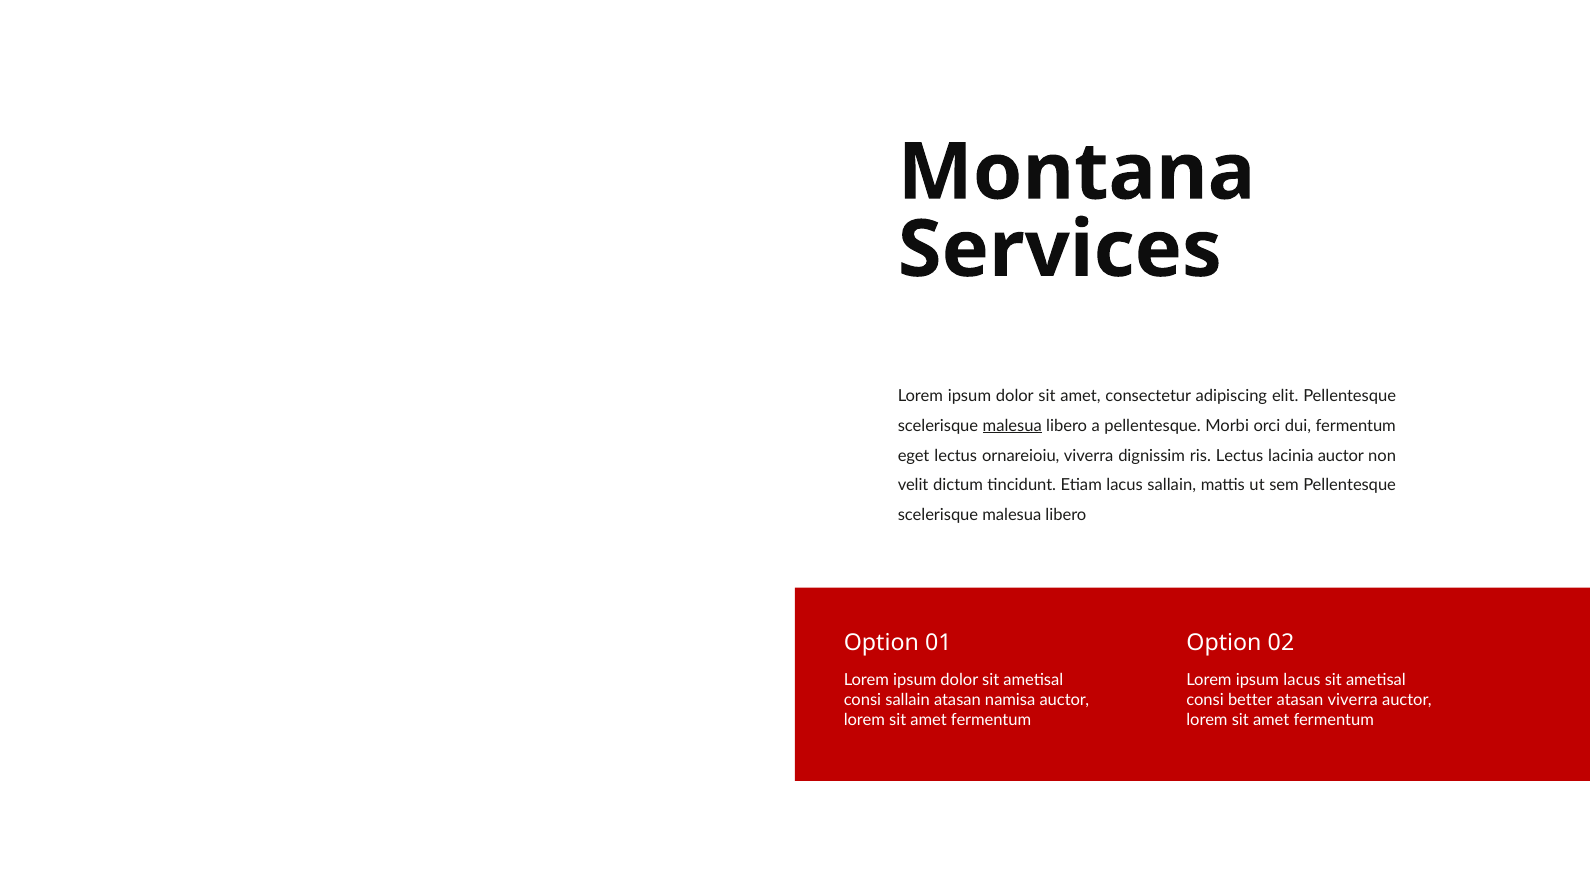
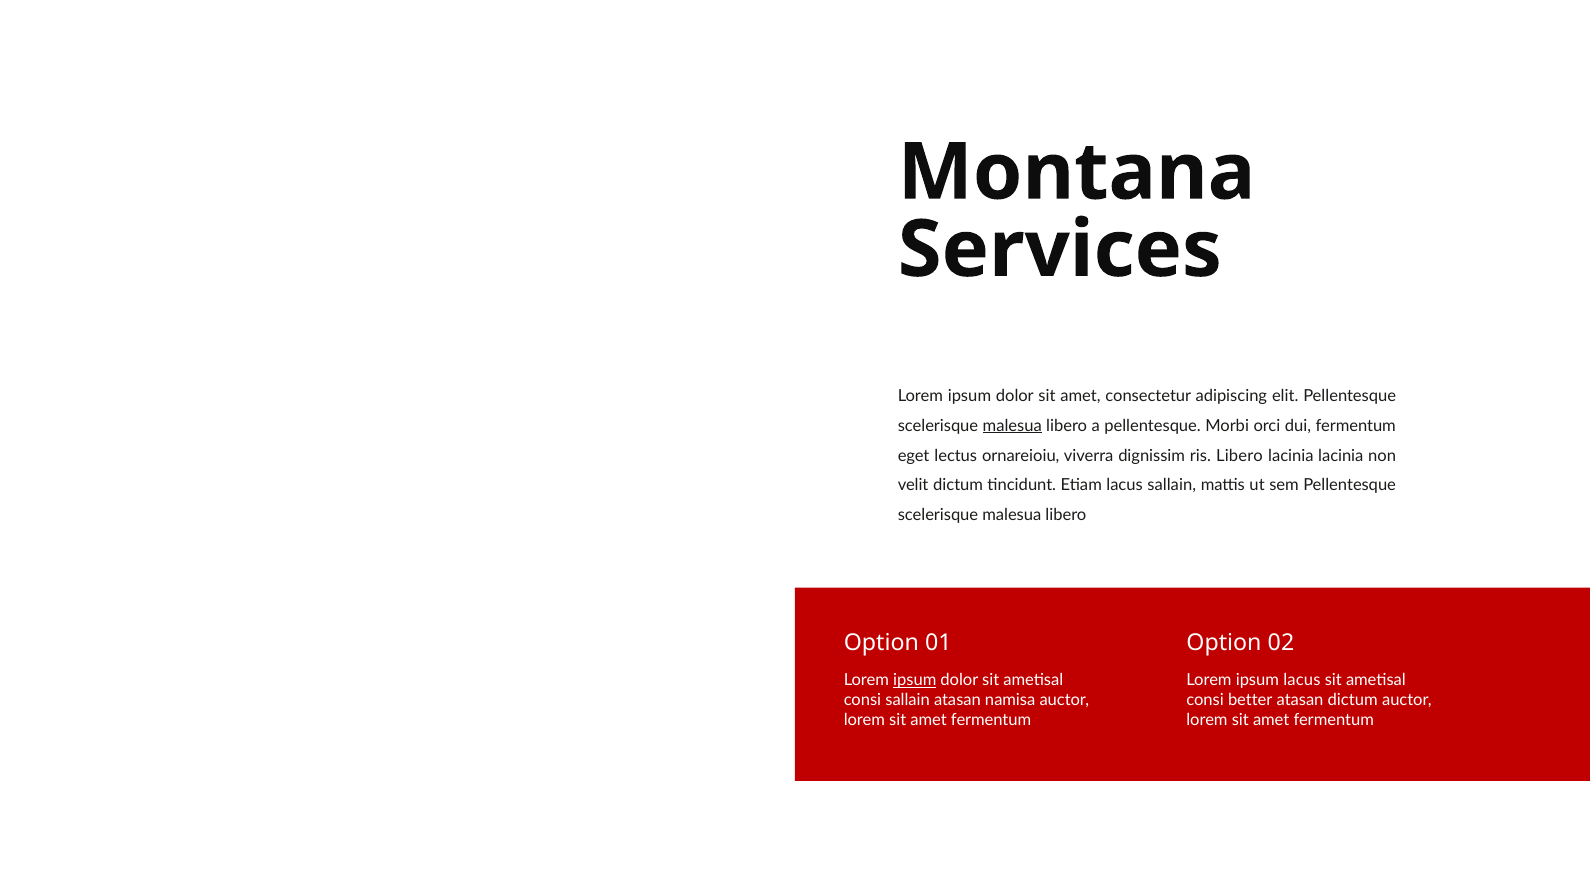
ris Lectus: Lectus -> Libero (1239, 456)
lacinia auctor: auctor -> lacinia (1341, 456)
ipsum underline: none -> present (915, 680)
atasan viverra: viverra -> dictum (1353, 700)
